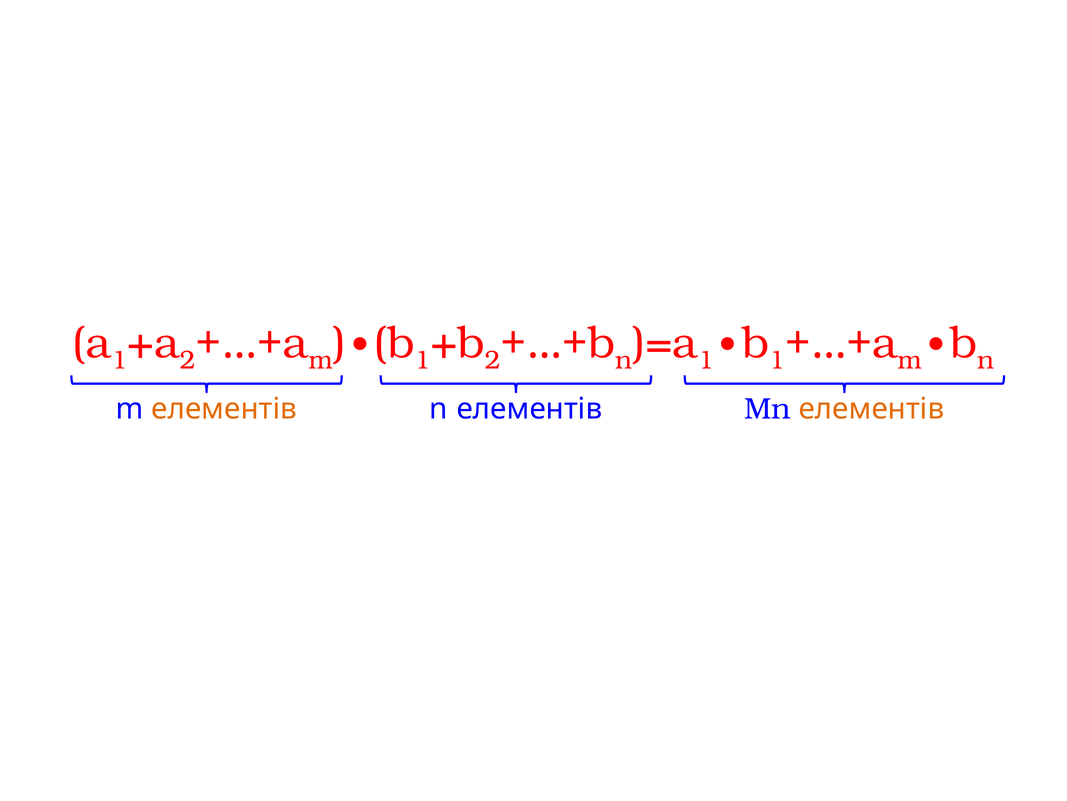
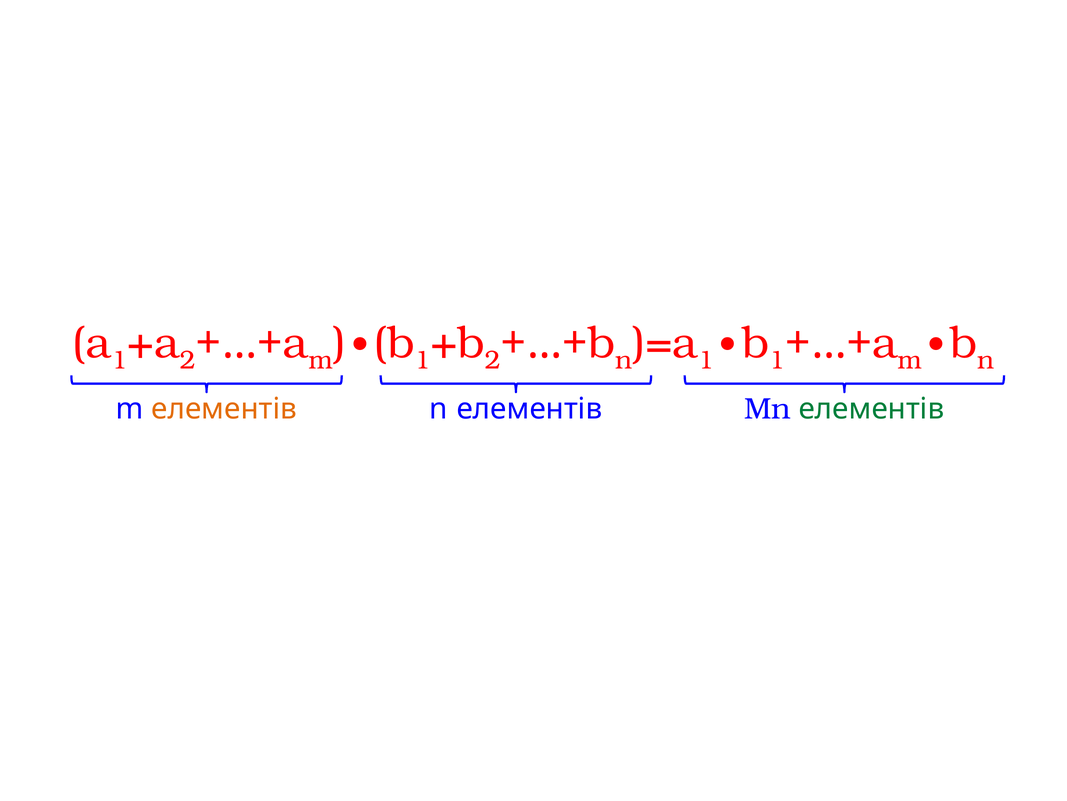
елементів colour: orange -> green (871, 409)
